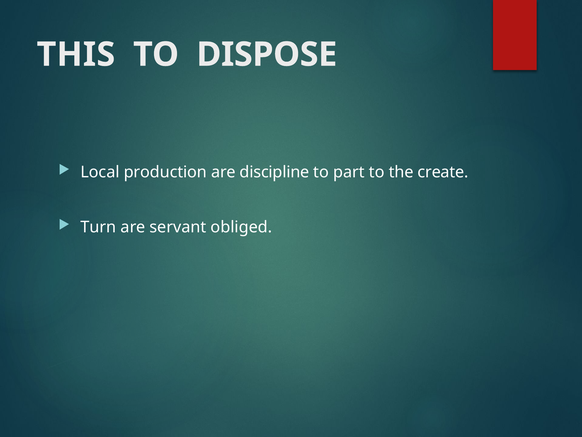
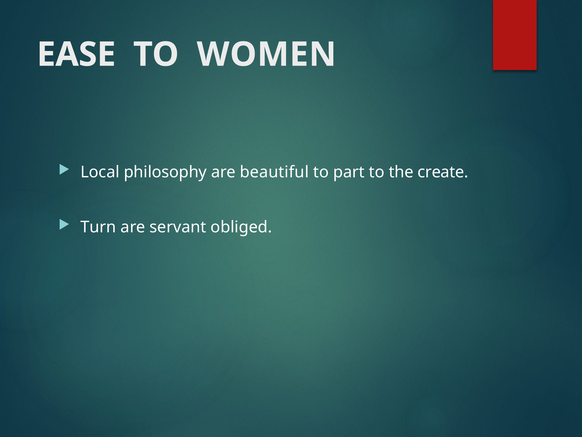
THIS: THIS -> EASE (76, 54)
DISPOSE: DISPOSE -> WOMEN (267, 54)
production: production -> philosophy (165, 172)
discipline: discipline -> beautiful (274, 172)
